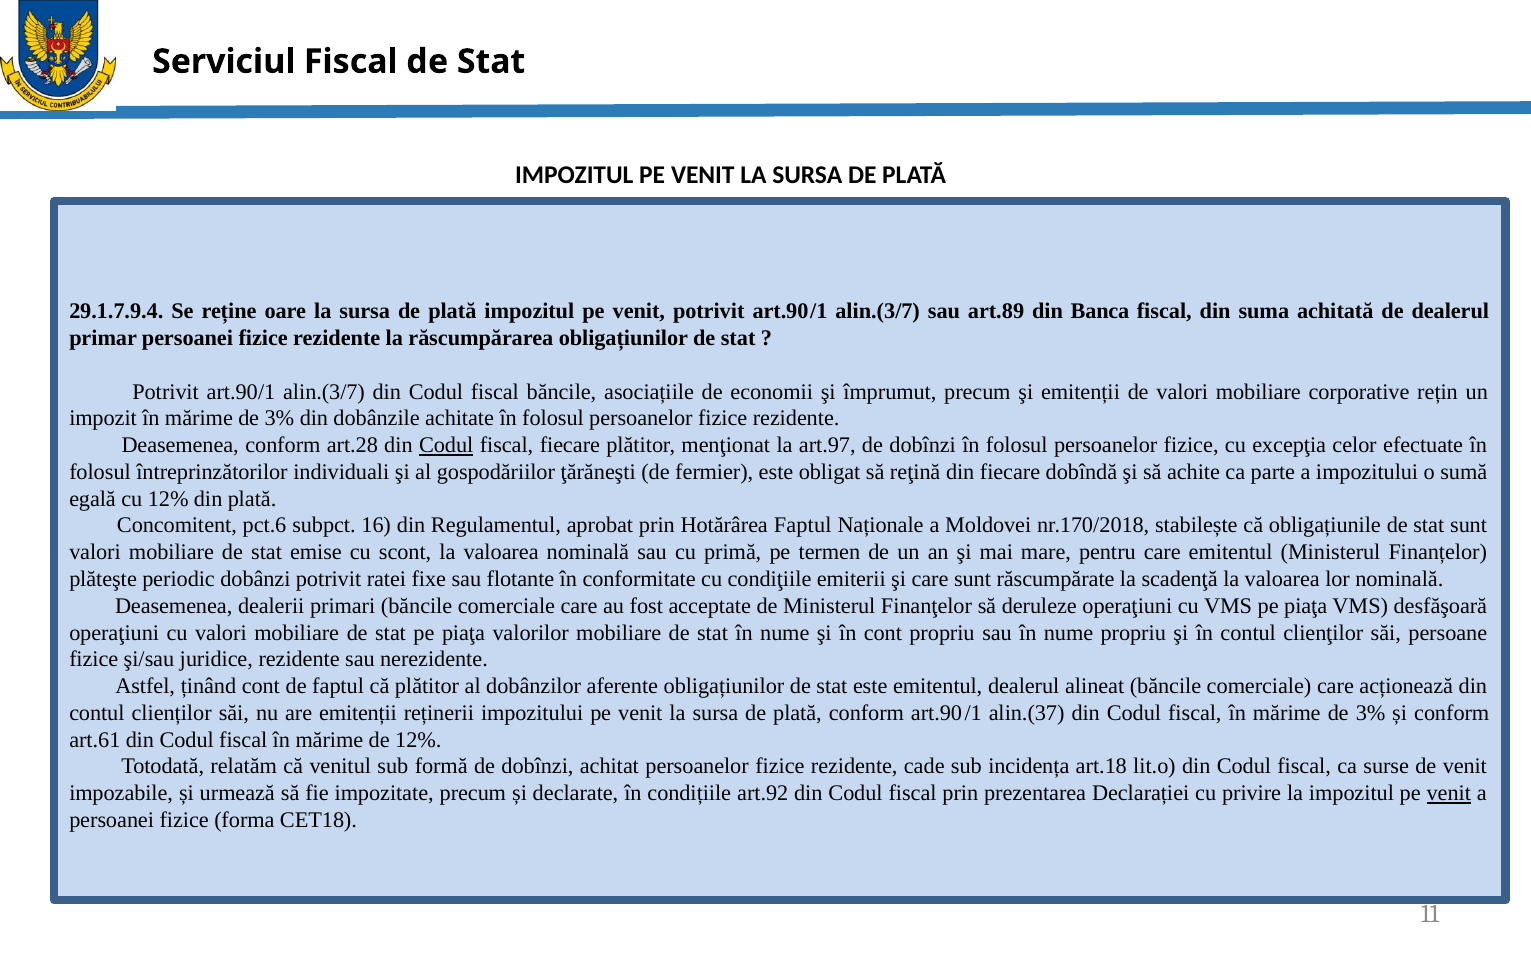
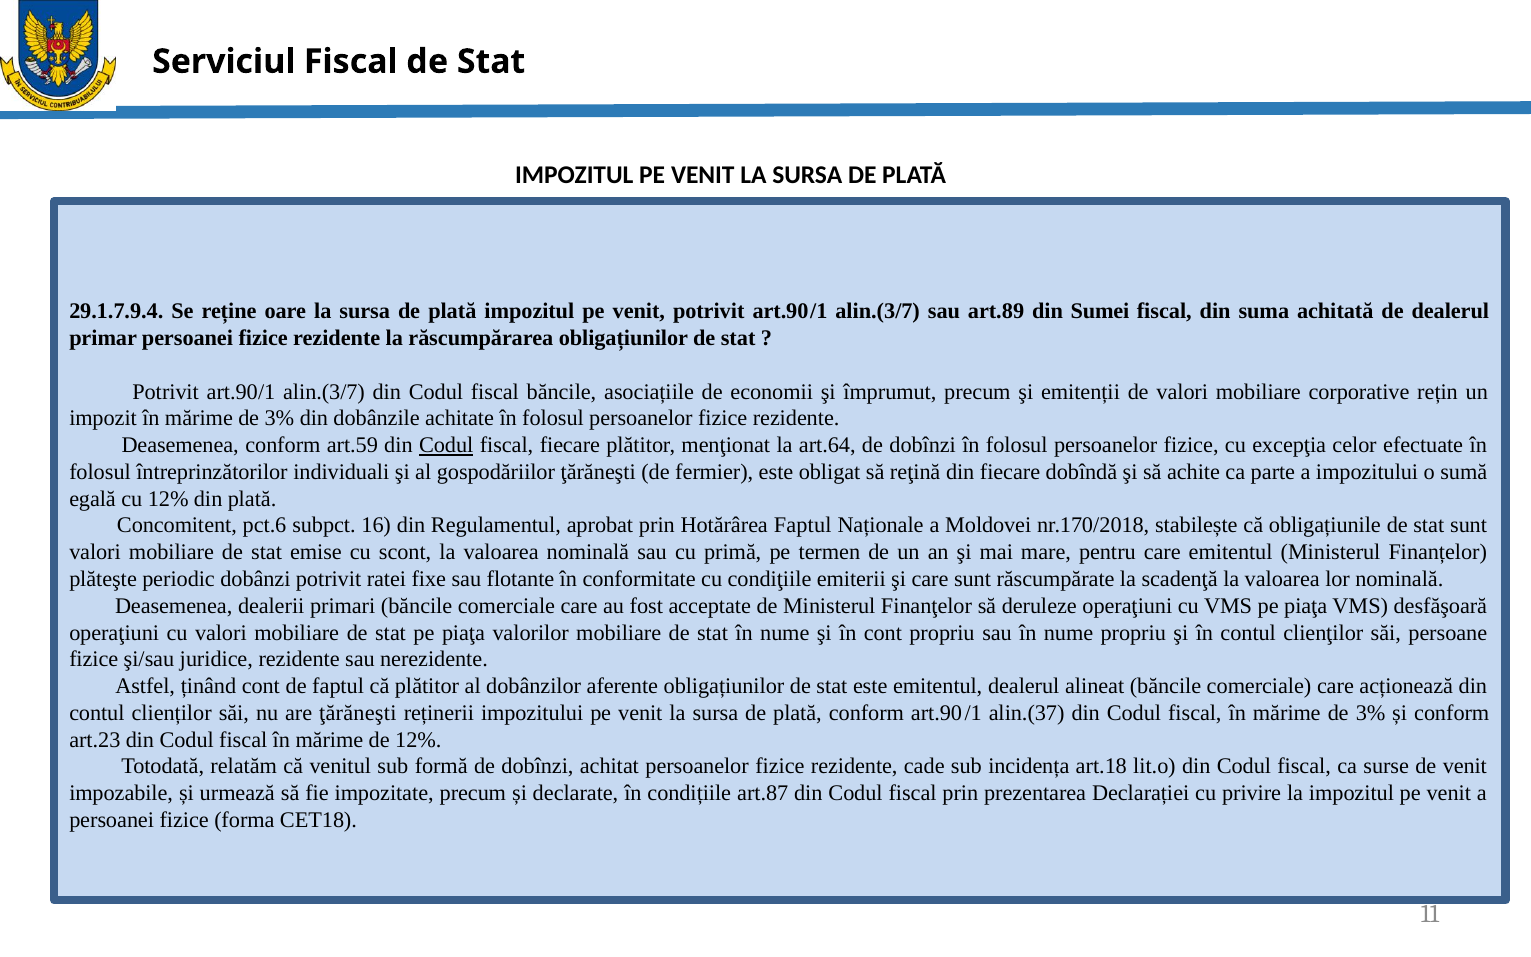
Banca: Banca -> Sumei (1100, 311)
art.28: art.28 -> art.59 (352, 445)
art.97: art.97 -> art.64 (827, 445)
are emitenții: emitenții -> ţărăneşti (358, 713)
art.61: art.61 -> art.23 (95, 740)
art.92: art.92 -> art.87 (763, 793)
venit underline: present -> none (1449, 793)
